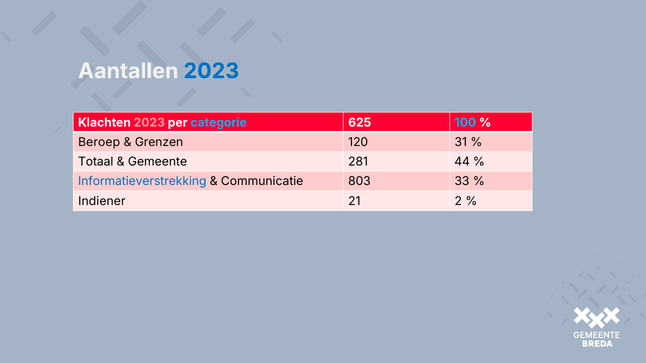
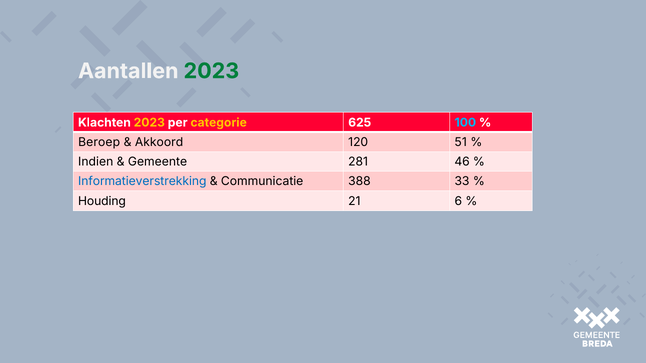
2023 colour: blue -> green (211, 71)
2023 colour: pink -> yellow (149, 123)
categorie colour: light blue -> yellow (219, 123)
Grenzen: Grenzen -> Akkoord (159, 142)
31: 31 -> 51 (461, 142)
Totaal: Totaal -> Indien (96, 162)
44: 44 -> 46 (462, 162)
803: 803 -> 388 (359, 182)
Indiener: Indiener -> Houding (102, 201)
2: 2 -> 6 (458, 201)
